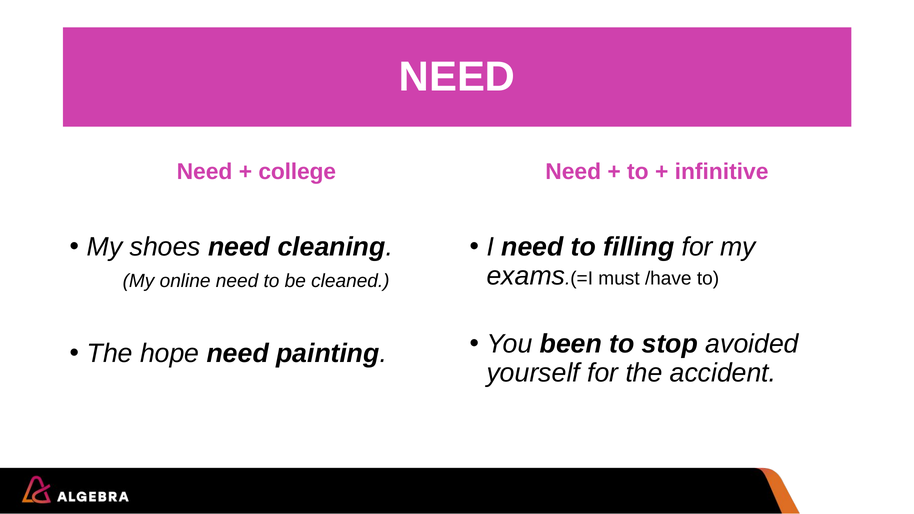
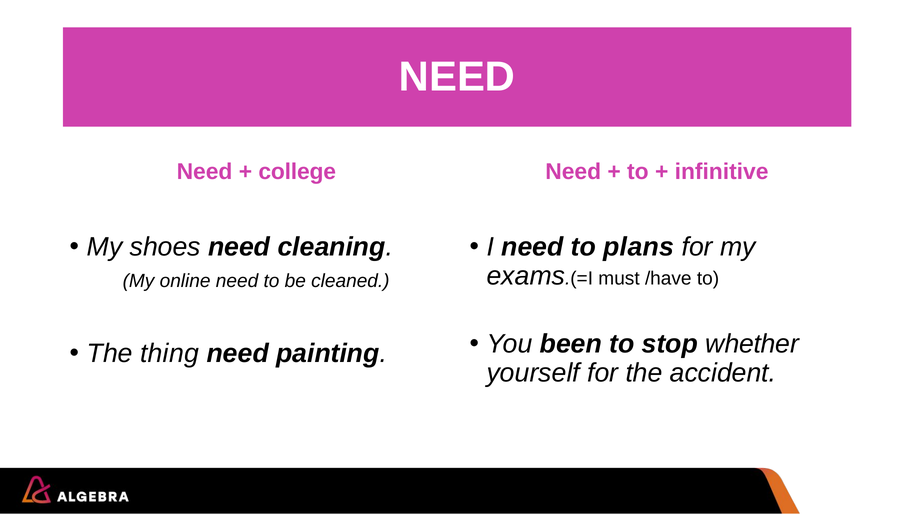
filling: filling -> plans (639, 247)
avoided: avoided -> whether (752, 344)
hope: hope -> thing (170, 354)
